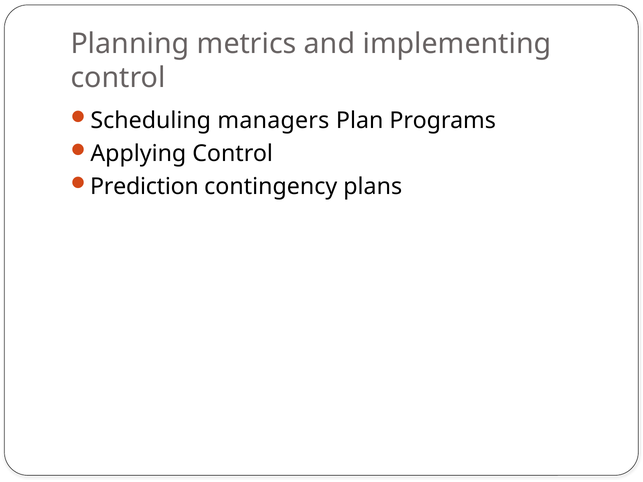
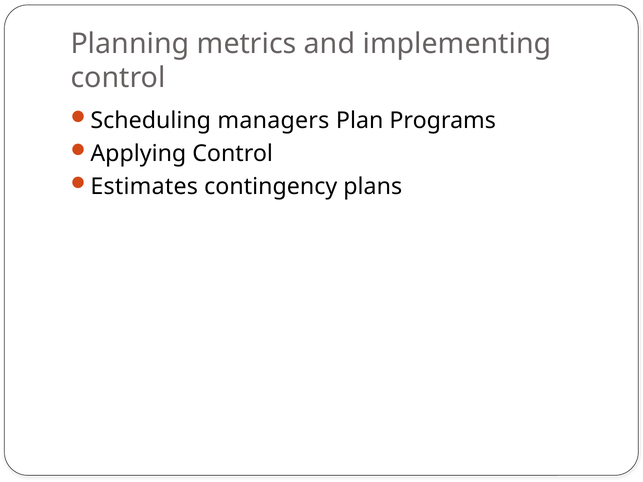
Prediction: Prediction -> Estimates (144, 187)
